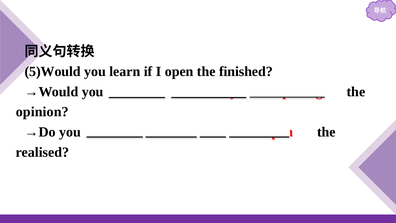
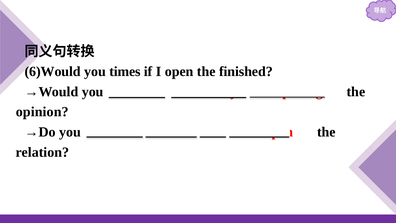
5)Would: 5)Would -> 6)Would (53, 71)
learn: learn -> times (125, 71)
realised: realised -> relation (42, 152)
